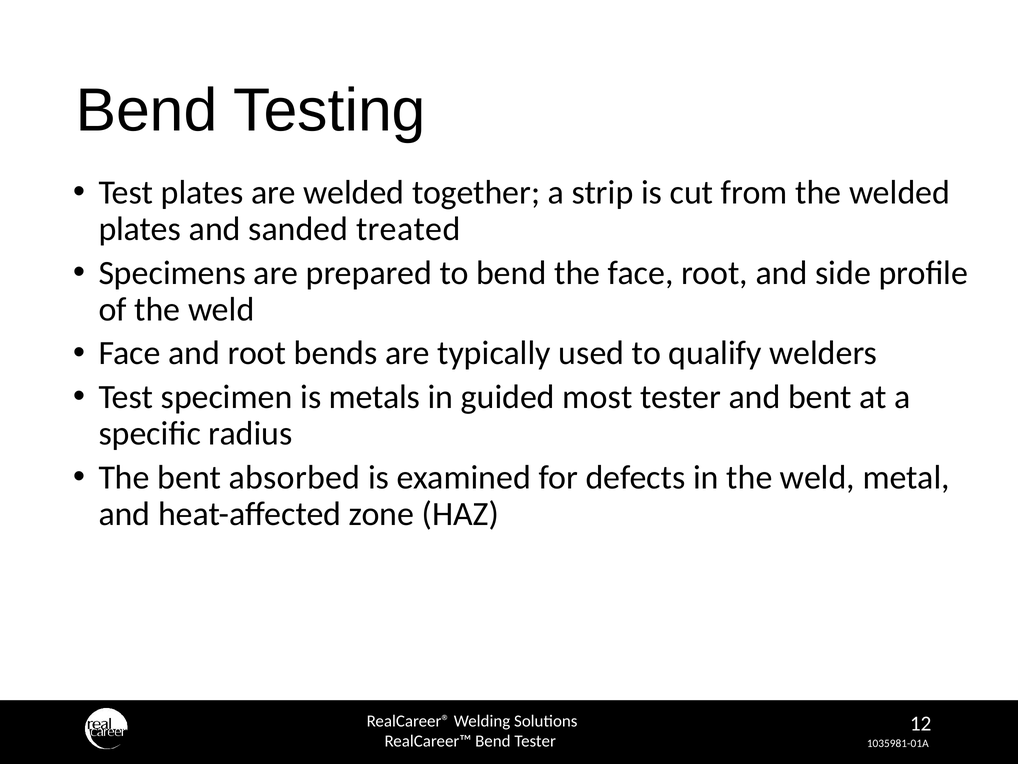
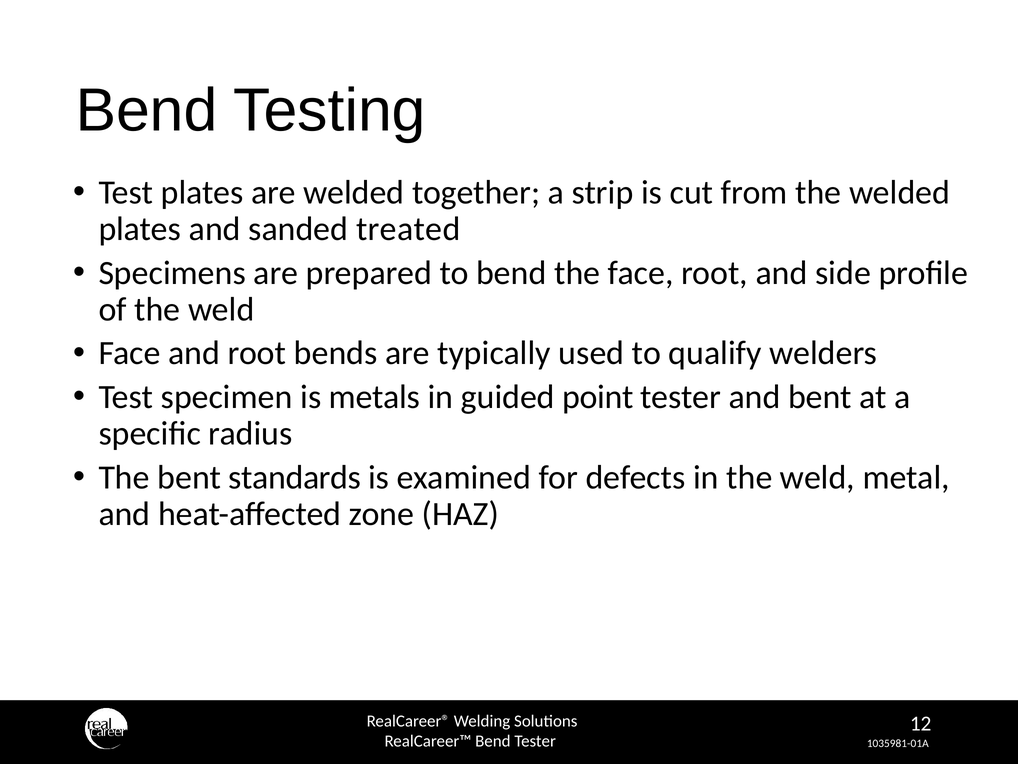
most: most -> point (598, 397)
absorbed: absorbed -> standards (295, 477)
